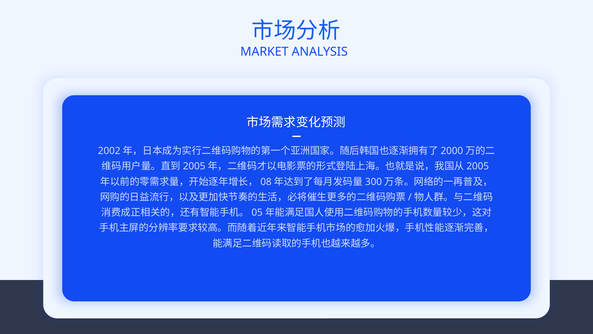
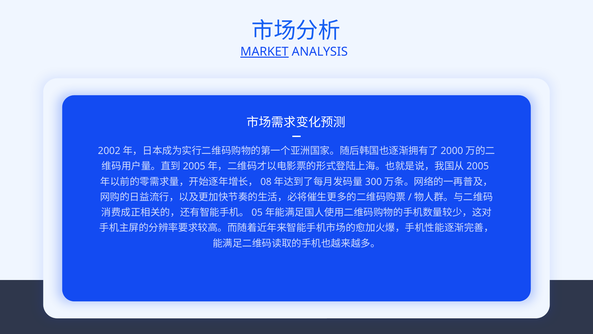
MARKET underline: none -> present (264, 52)
